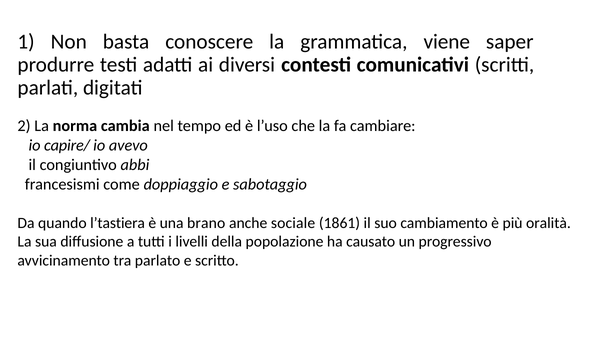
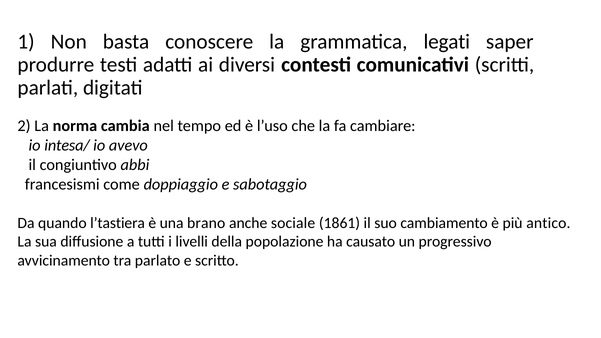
viene: viene -> legati (447, 42)
capire/: capire/ -> intesa/ (67, 145)
oralità: oralità -> antico (548, 223)
